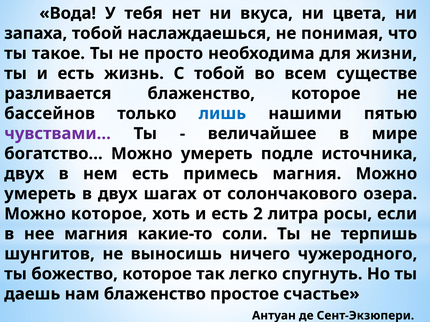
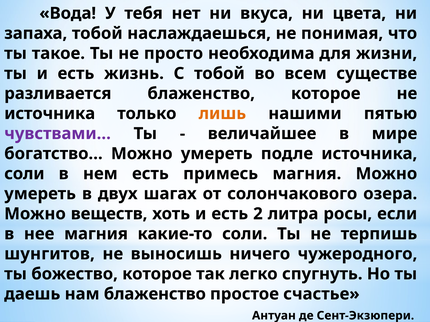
бассейнов: бассейнов -> источника (50, 114)
лишь colour: blue -> orange (222, 114)
двух: двух -> соли (24, 174)
Можно которое: которое -> веществ (109, 214)
